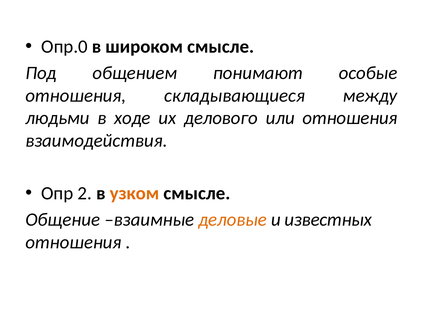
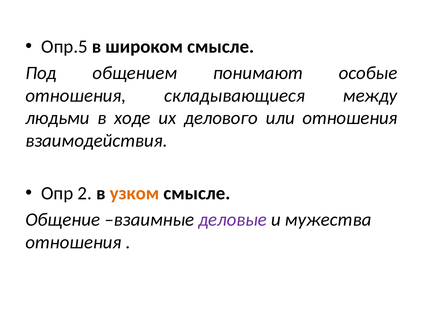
Опр.0: Опр.0 -> Опр.5 (64, 47)
деловые colour: orange -> purple (233, 220)
известных: известных -> мужества (328, 220)
